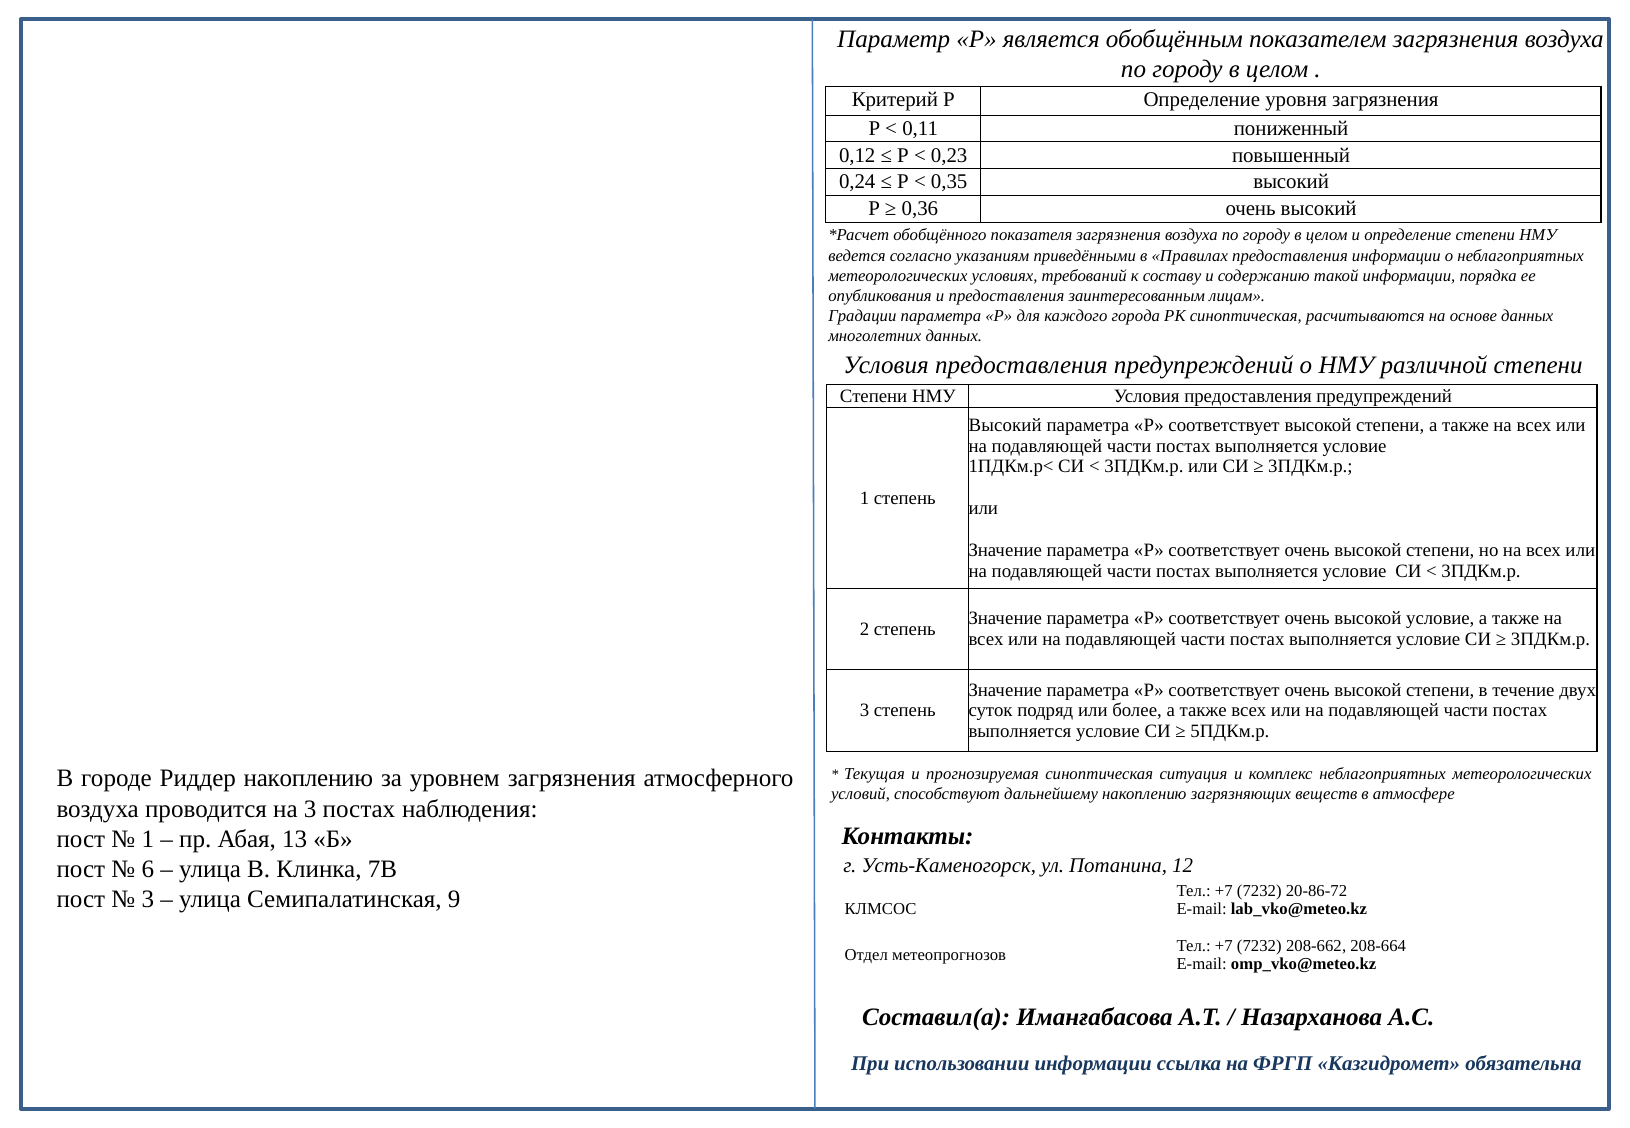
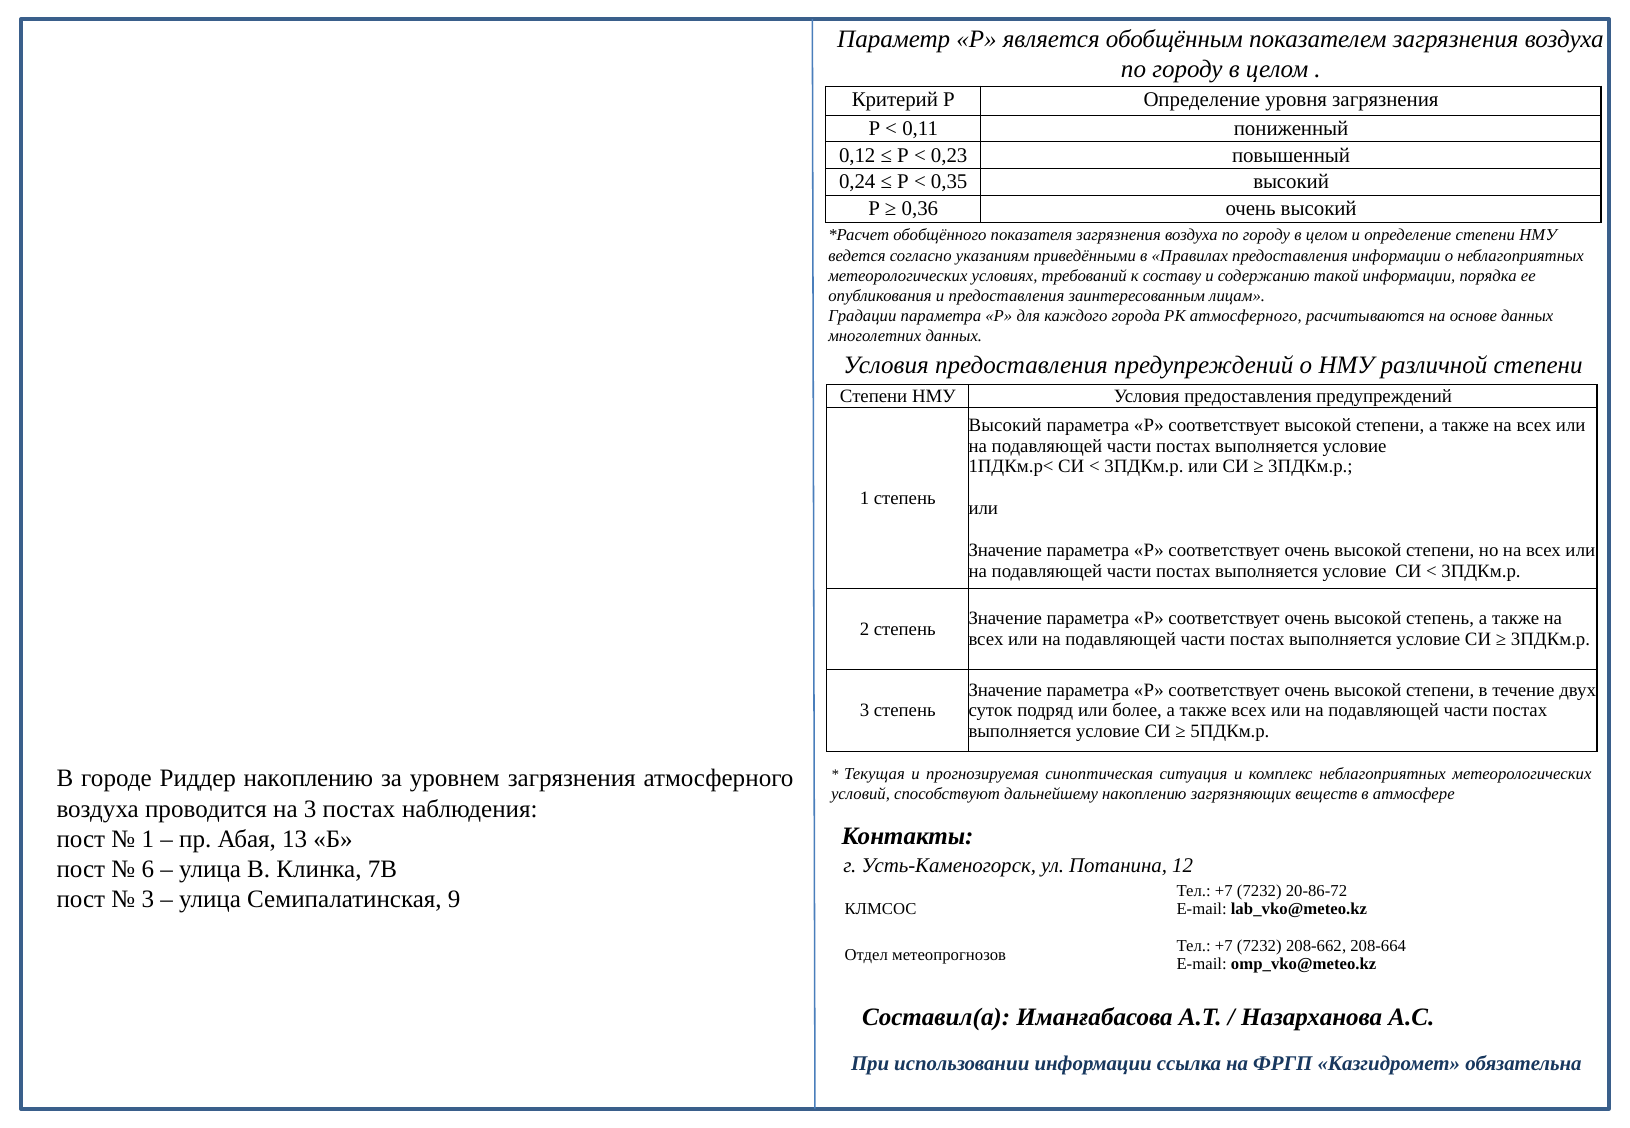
РК синоптическая: синоптическая -> атмосферного (1246, 316)
высокой условие: условие -> степень (1440, 619)
